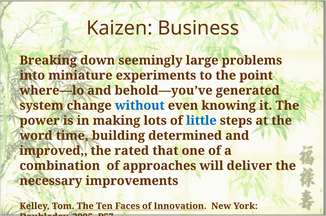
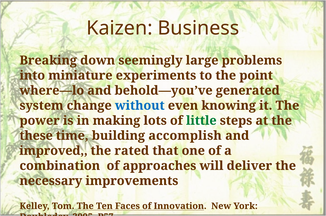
little colour: blue -> green (201, 121)
word: word -> these (36, 136)
determined: determined -> accomplish (185, 136)
